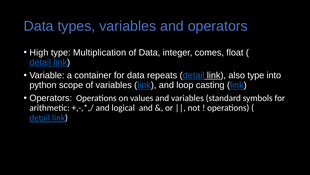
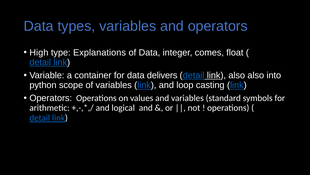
Multiplication: Multiplication -> Explanations (100, 52)
repeats: repeats -> delivers (162, 75)
also type: type -> also (256, 75)
